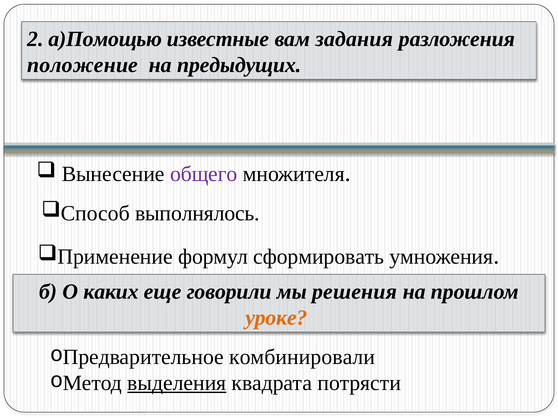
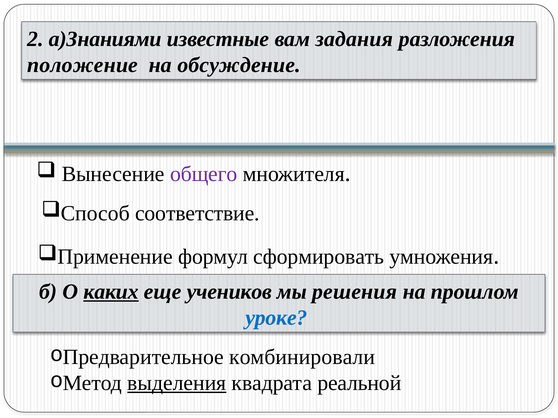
а)Помощью: а)Помощью -> а)Знаниями (105, 39)
предыдущих: предыдущих -> обсуждение (239, 65)
выполнялось: выполнялось -> соответствие (197, 213)
каких underline: none -> present (111, 292)
говорили: говорили -> учеников (229, 292)
уроке colour: orange -> blue (276, 318)
потрясти: потрясти -> реальной (359, 383)
